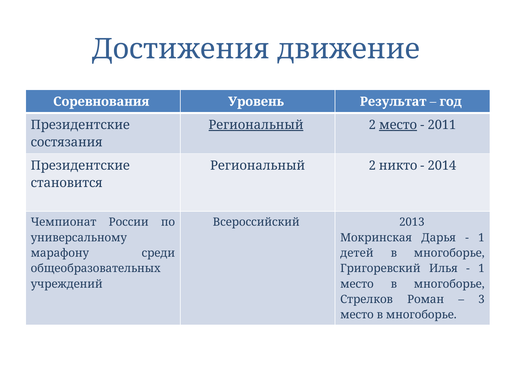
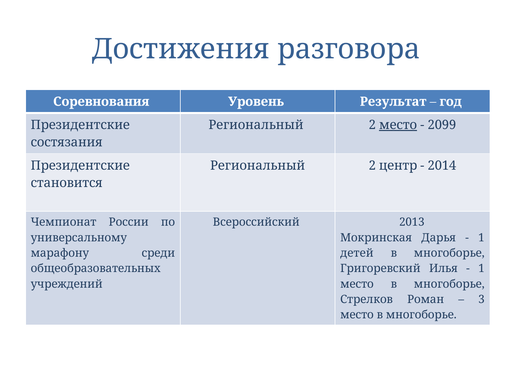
движение: движение -> разговора (349, 49)
Региональный underline: present -> none (256, 125)
2011: 2011 -> 2099 (442, 125)
никто: никто -> центр (398, 165)
